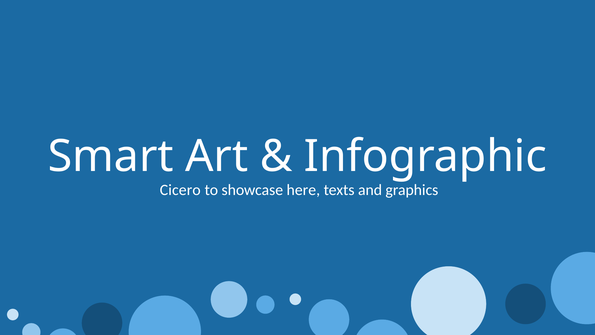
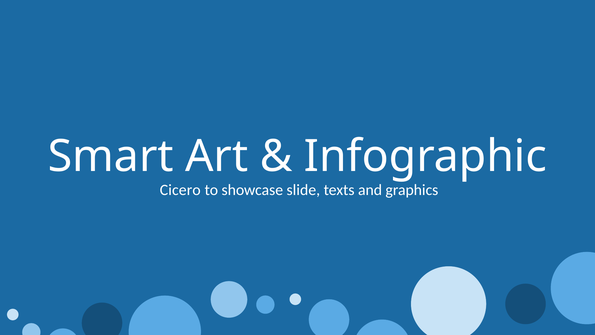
here: here -> slide (303, 190)
